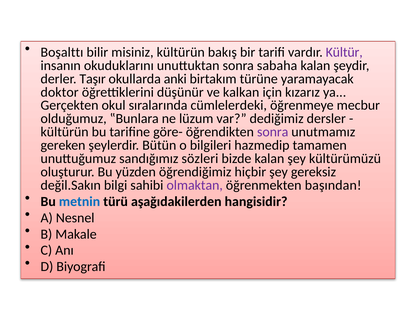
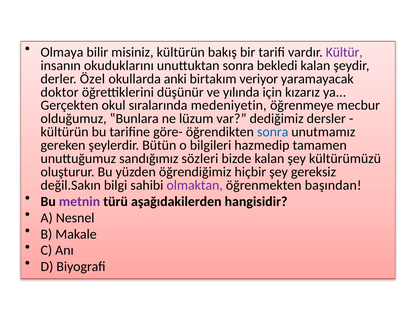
Boşalttı: Boşalttı -> Olmaya (62, 52)
sabaha: sabaha -> bekledi (277, 65)
Taşır: Taşır -> Özel (92, 79)
türüne: türüne -> veriyor (259, 79)
kalkan: kalkan -> yılında (241, 92)
cümlelerdeki: cümlelerdeki -> medeniyetin (229, 105)
sonra colour: purple -> blue (273, 132)
metnin colour: blue -> purple (80, 202)
